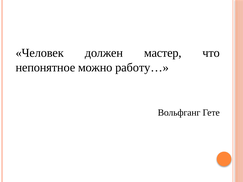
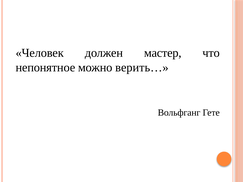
работу…: работу… -> верить… (142, 68)
